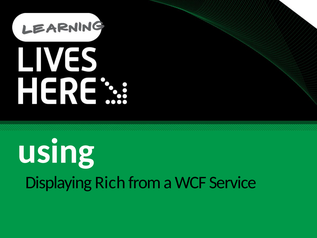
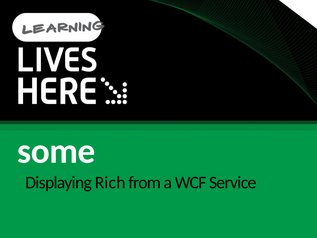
using: using -> some (56, 151)
